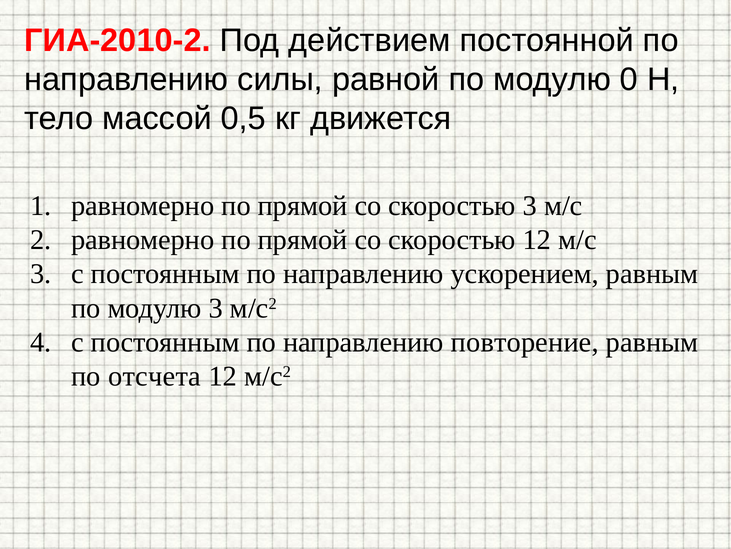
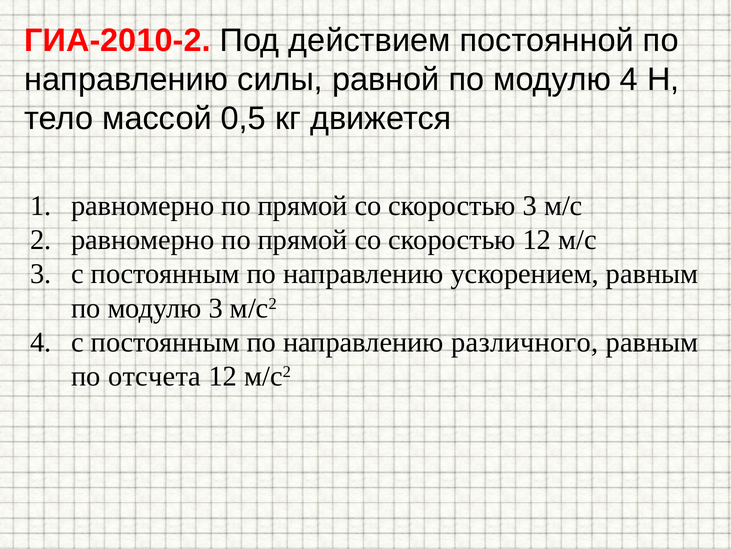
модулю 0: 0 -> 4 (629, 79)
повторение: повторение -> различного (525, 342)
